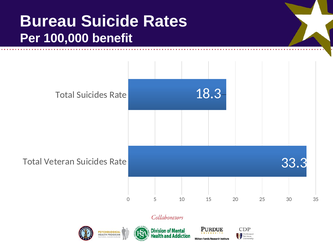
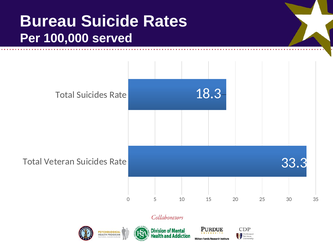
benefit: benefit -> served (112, 38)
